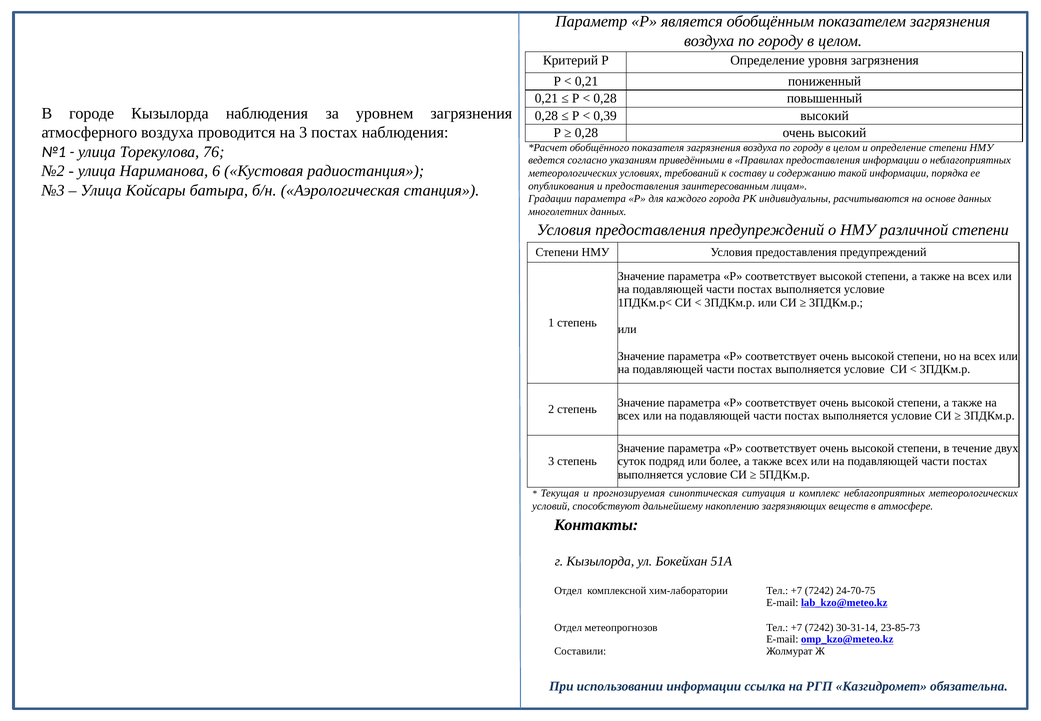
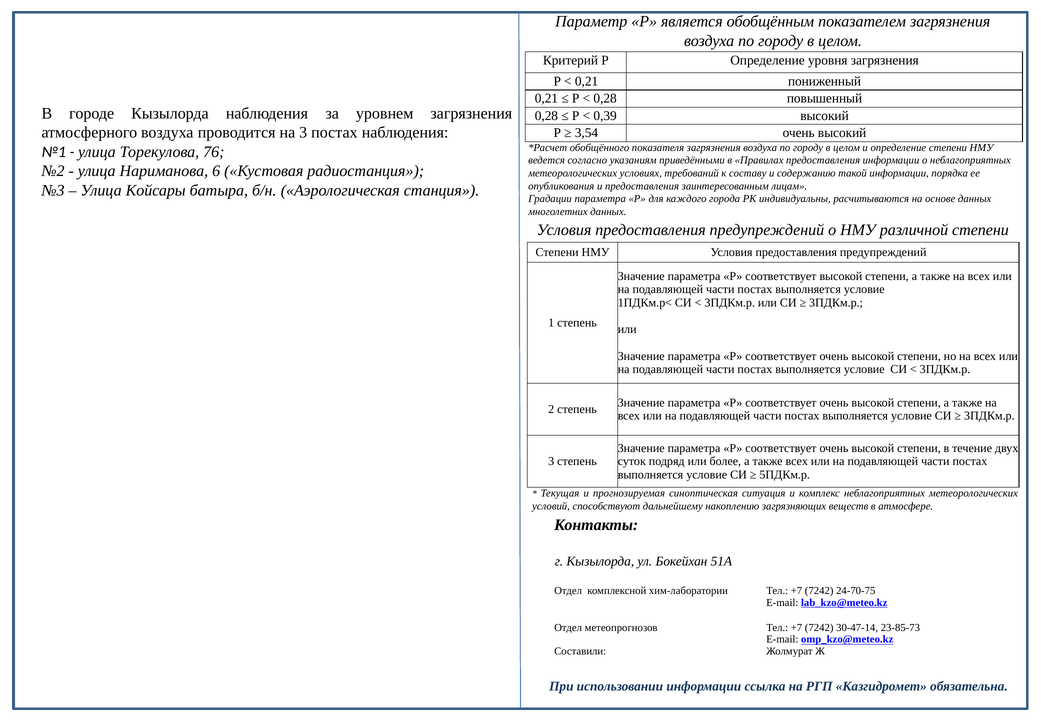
0,28: 0,28 -> 3,54 (586, 133)
30-31-14: 30-31-14 -> 30-47-14 (857, 627)
